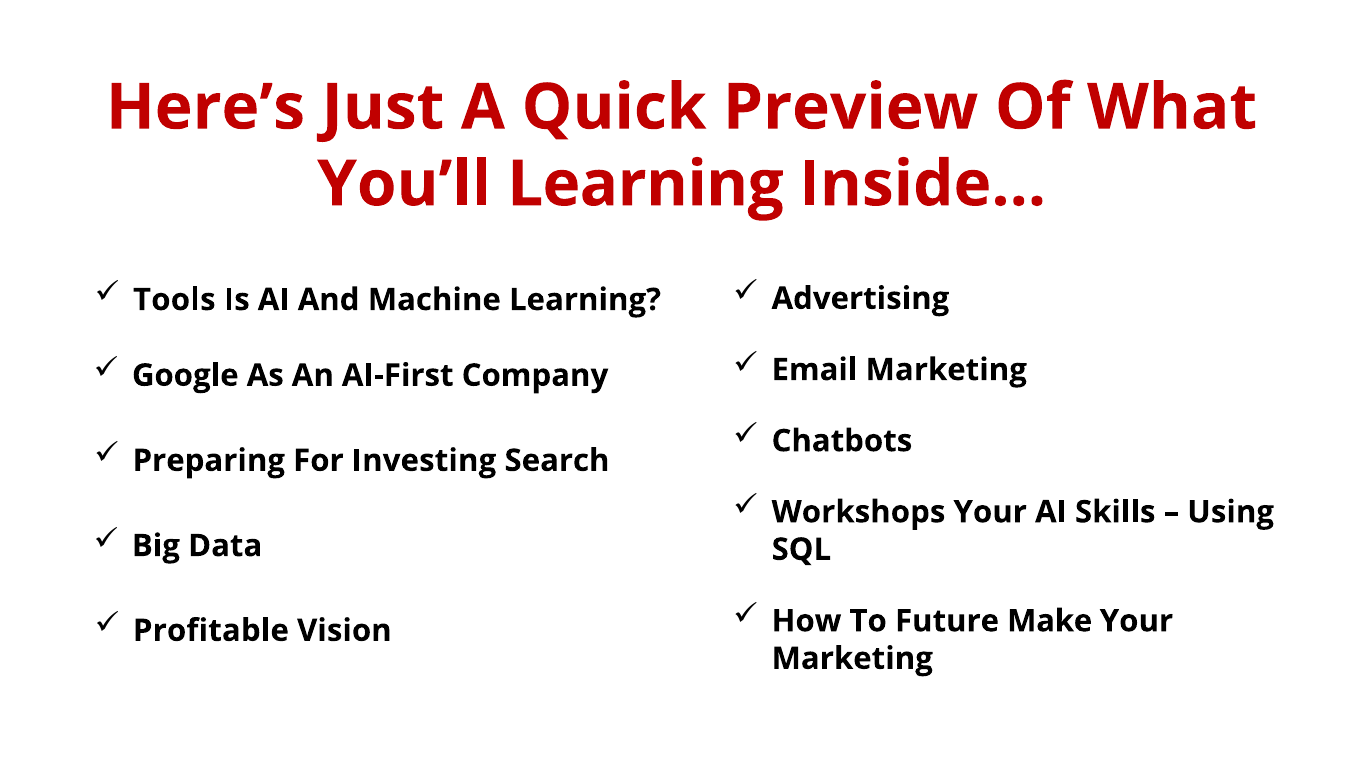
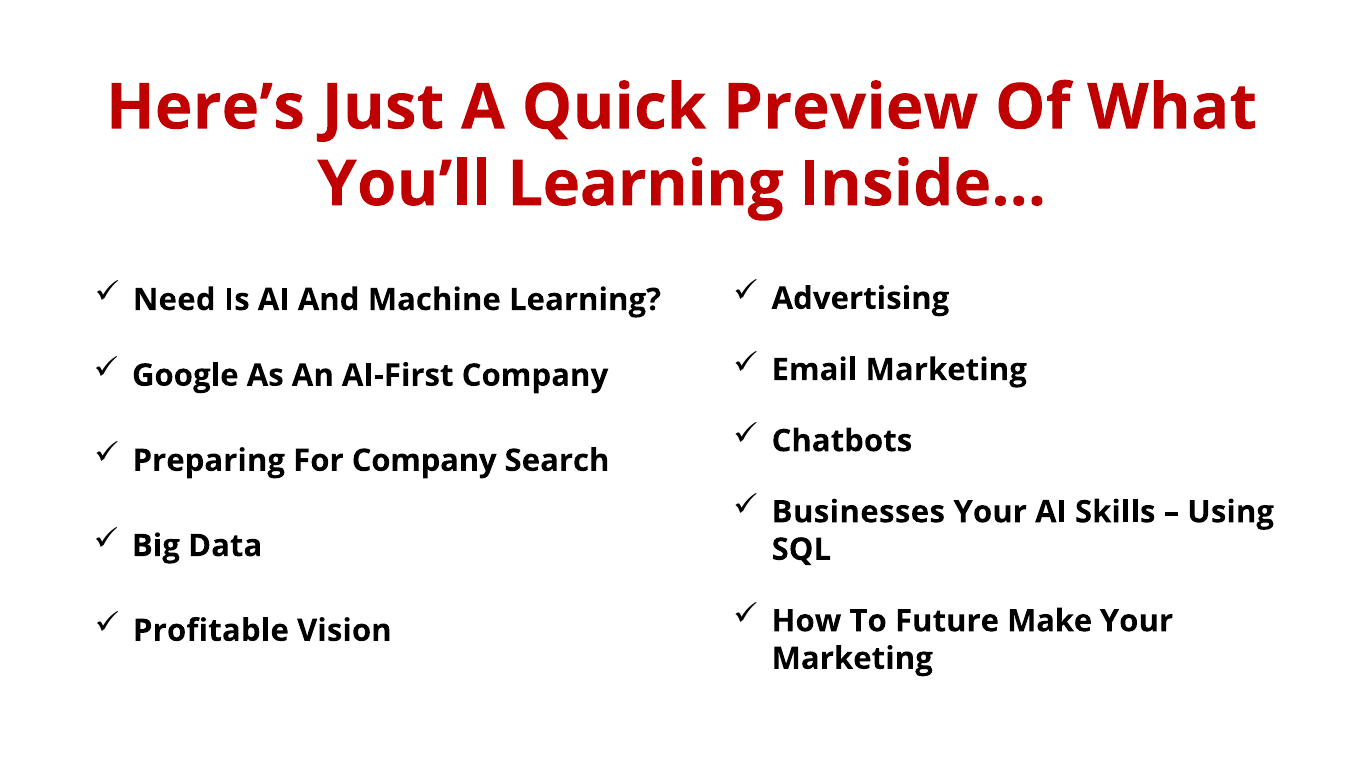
Tools: Tools -> Need (174, 300)
For Investing: Investing -> Company (424, 460)
Workshops: Workshops -> Businesses (858, 512)
